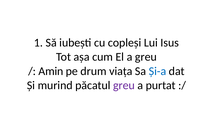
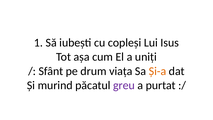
a greu: greu -> uniți (146, 57)
Amin: Amin -> Sfânt (51, 71)
Și-a colour: blue -> orange (157, 71)
